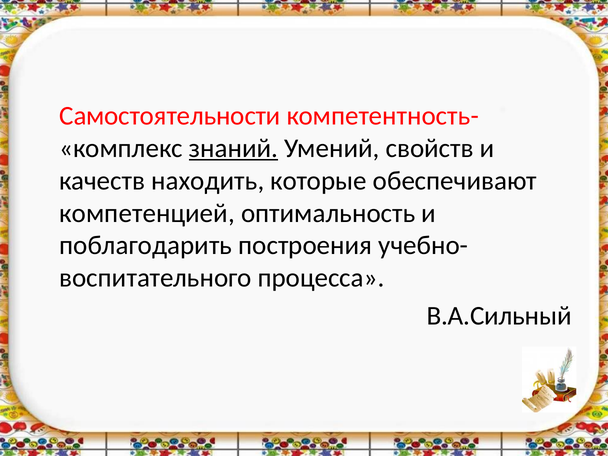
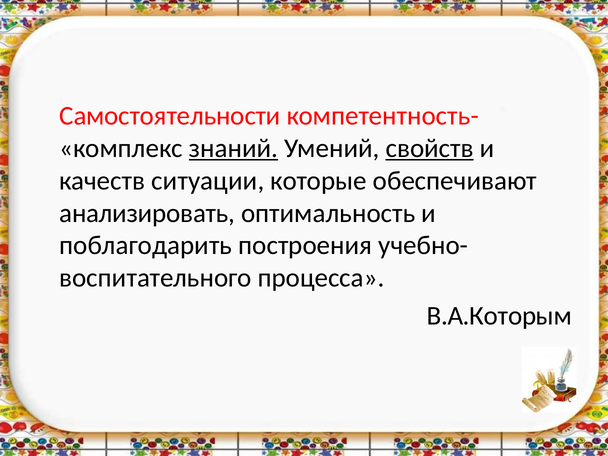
свойств underline: none -> present (430, 148)
находить: находить -> ситуации (208, 181)
компетенцией: компетенцией -> анализировать (147, 213)
В.А.Сильный: В.А.Сильный -> В.А.Которым (499, 316)
